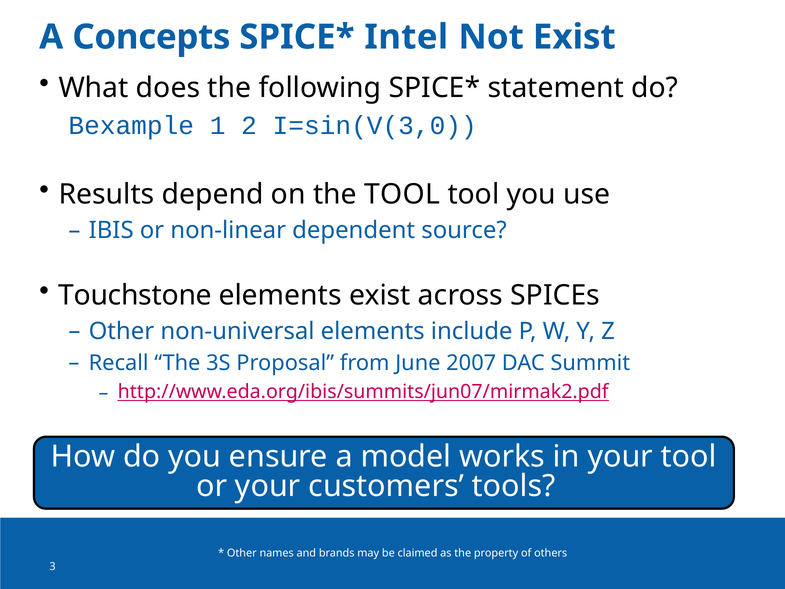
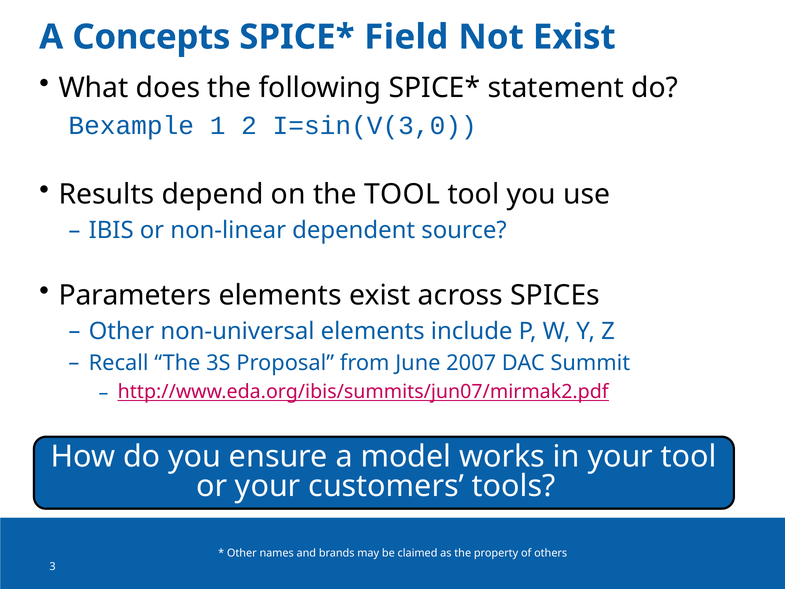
Intel: Intel -> Field (406, 37)
Touchstone: Touchstone -> Parameters (135, 295)
